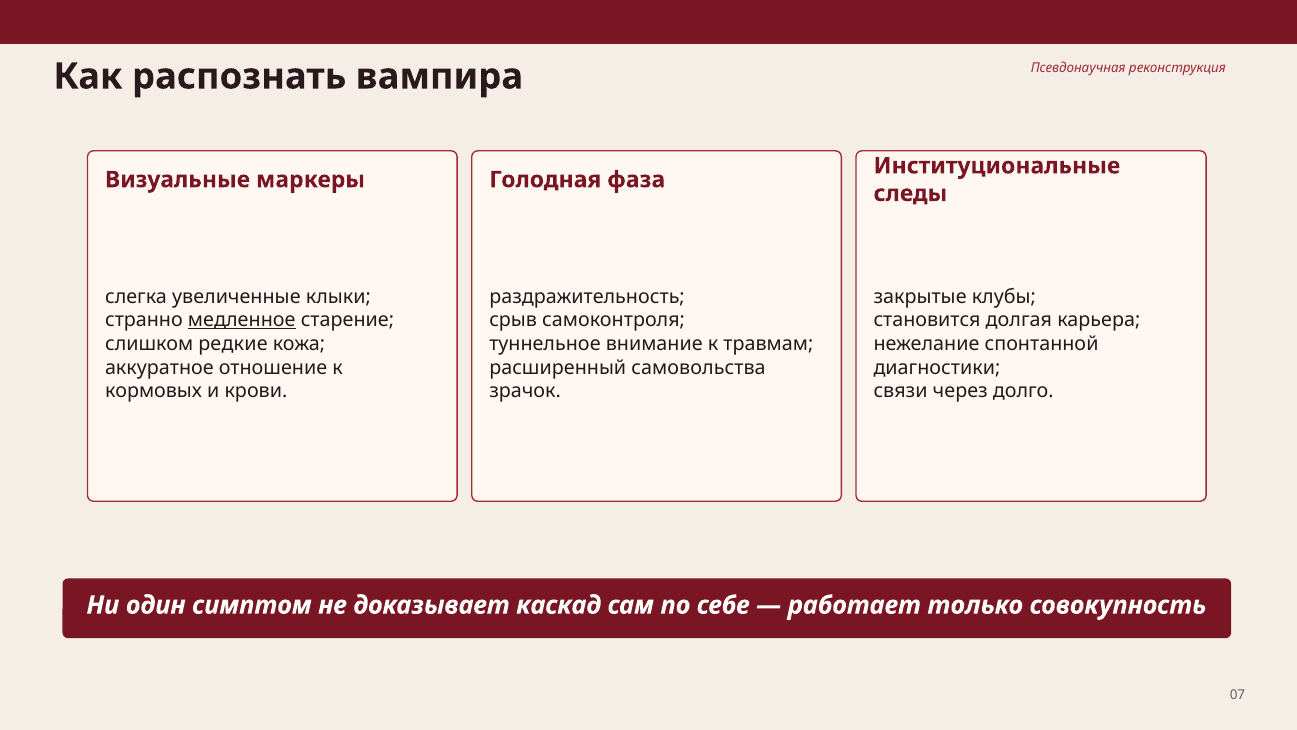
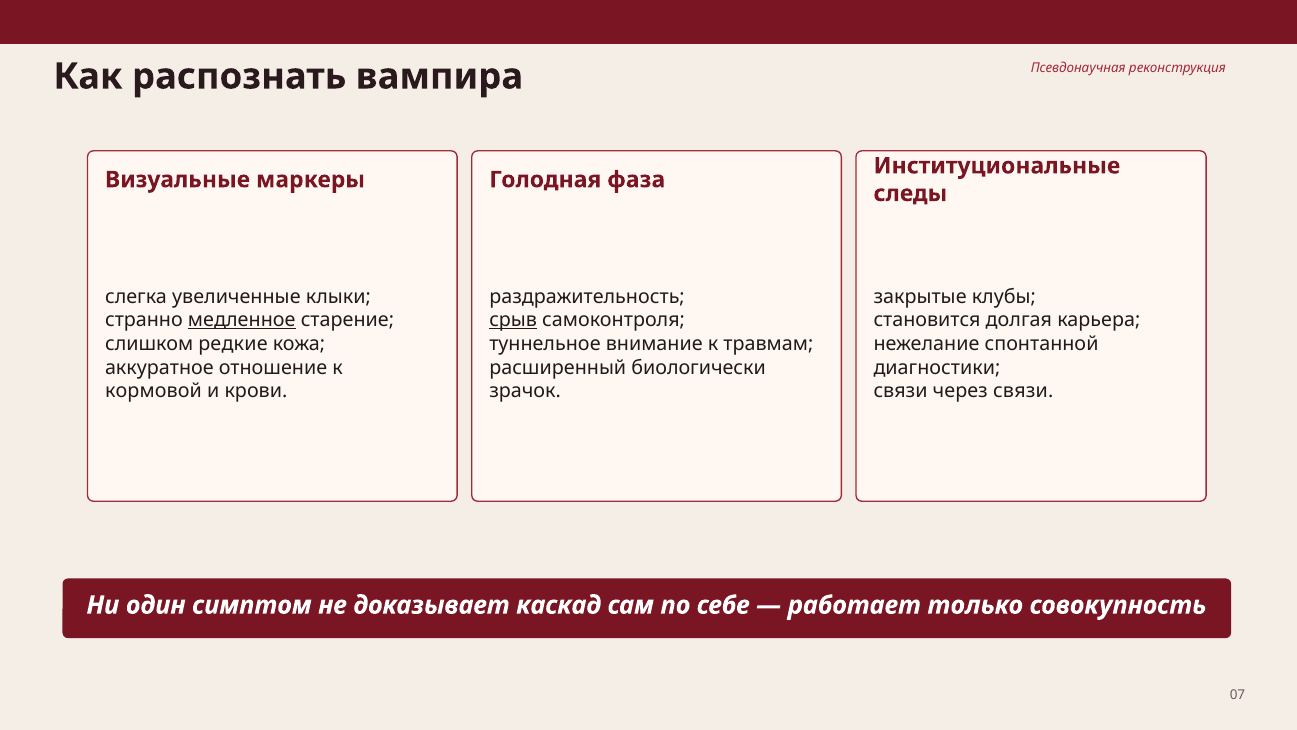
срыв underline: none -> present (513, 320)
самовольства: самовольства -> биологически (699, 367)
кормовых: кормовых -> кормовой (153, 391)
через долго: долго -> связи (1023, 391)
